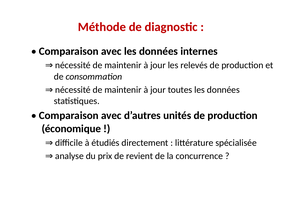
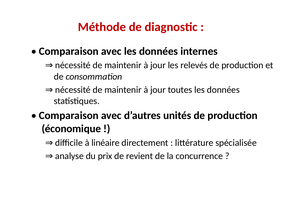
étudiés: étudiés -> linéaire (105, 142)
